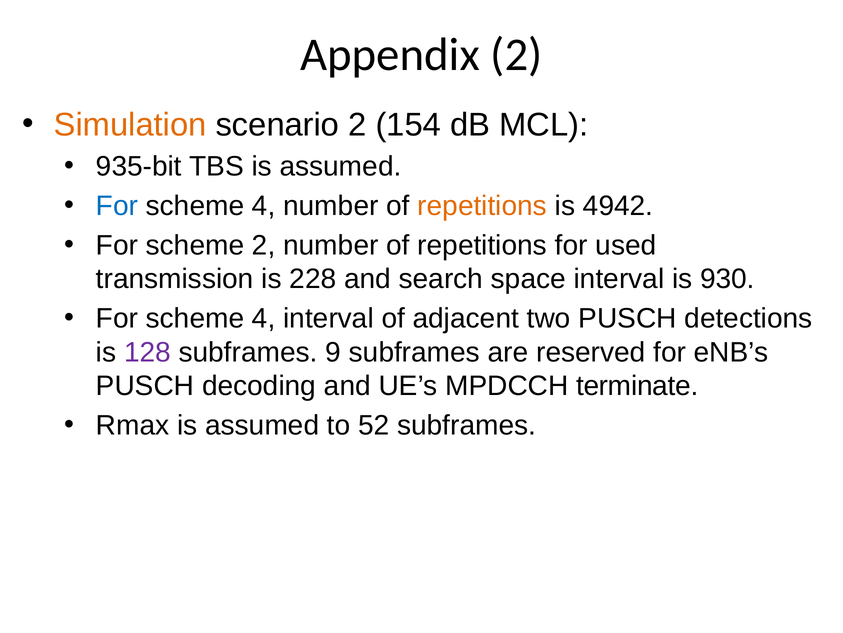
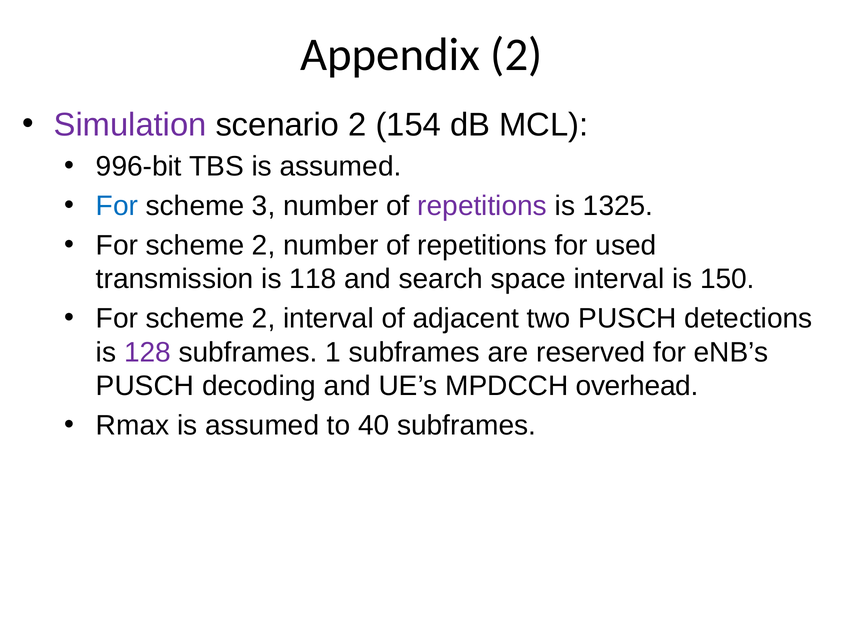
Simulation colour: orange -> purple (130, 125)
935-bit: 935-bit -> 996-bit (139, 166)
4: 4 -> 3 (264, 206)
repetitions colour: orange -> purple (482, 206)
4942: 4942 -> 1325 (618, 206)
228: 228 -> 118 (313, 279)
930: 930 -> 150 (727, 279)
4: 4 -> 2 (264, 318)
9: 9 -> 1 (333, 352)
terminate: terminate -> overhead (637, 386)
52: 52 -> 40 (374, 425)
